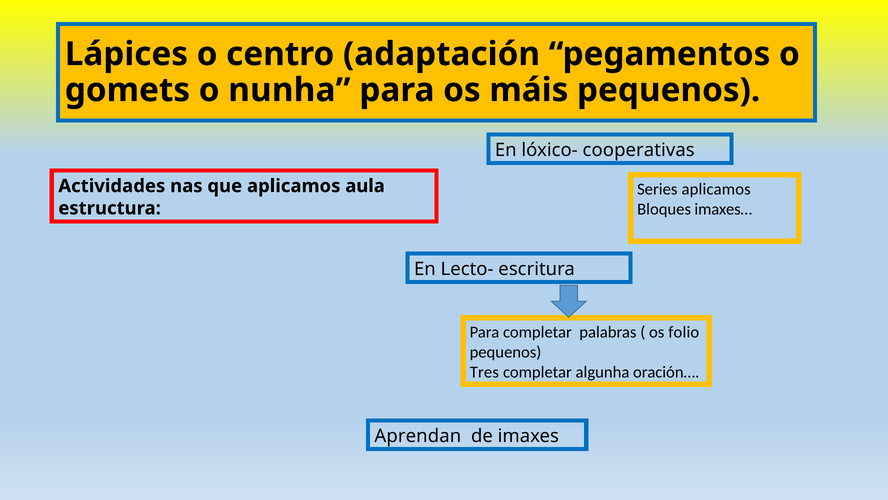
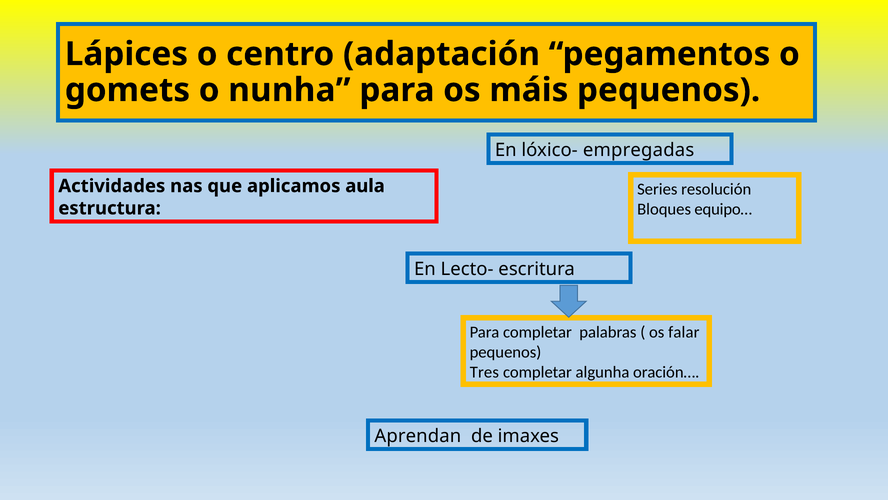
cooperativas: cooperativas -> empregadas (639, 150)
Series aplicamos: aplicamos -> resolución (716, 189)
imaxes…: imaxes… -> equipo… (723, 209)
folio: folio -> falar (684, 332)
